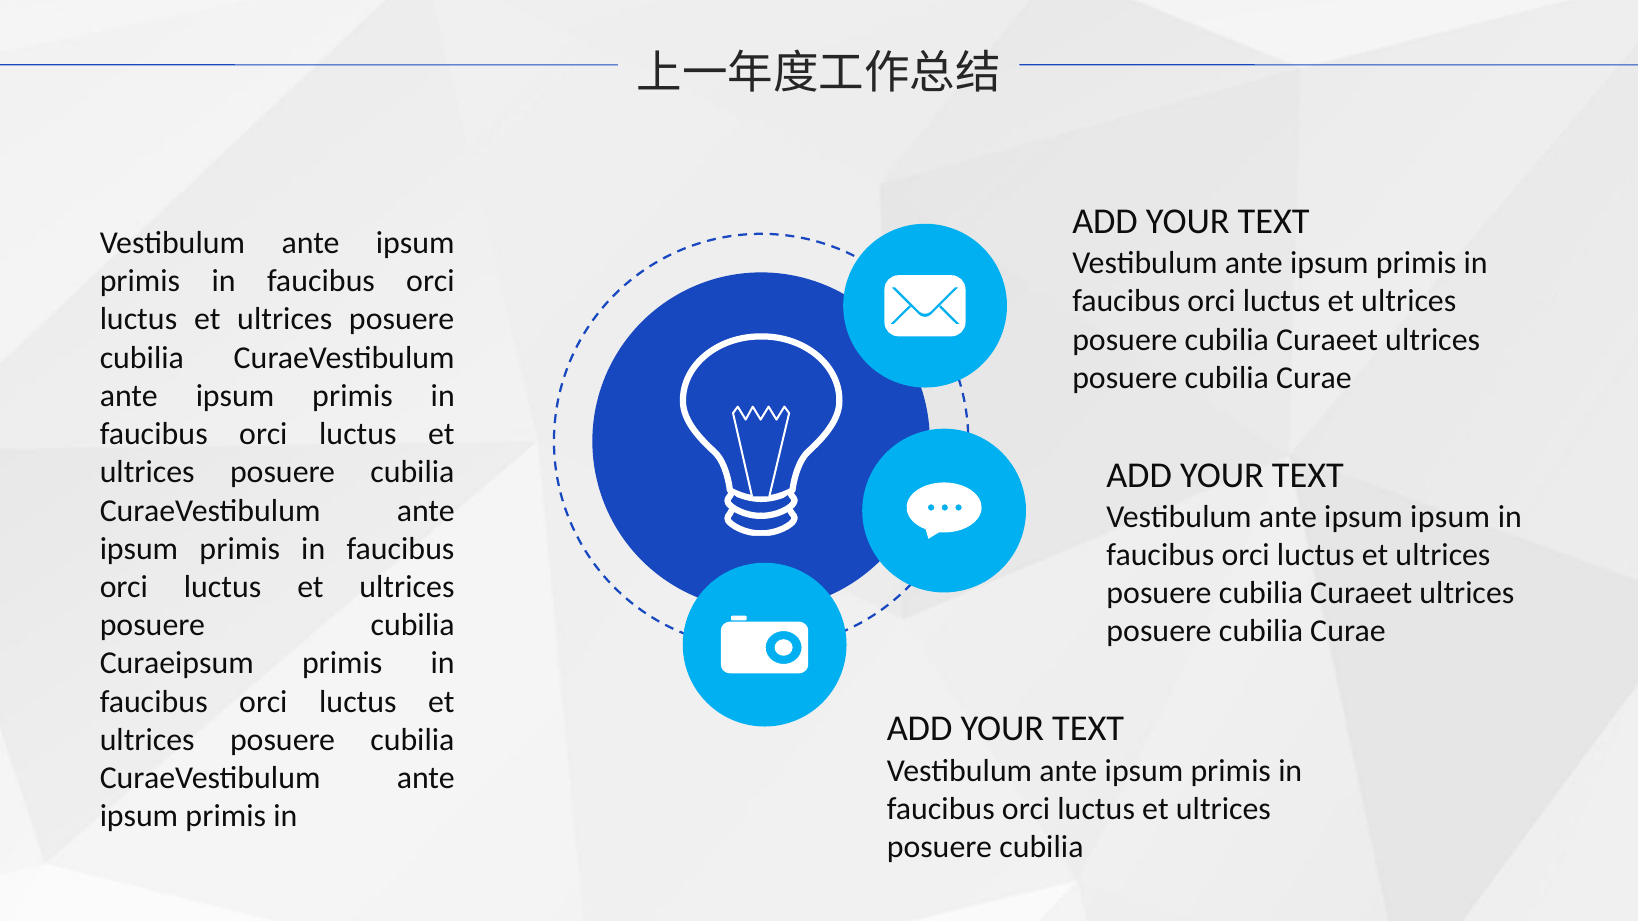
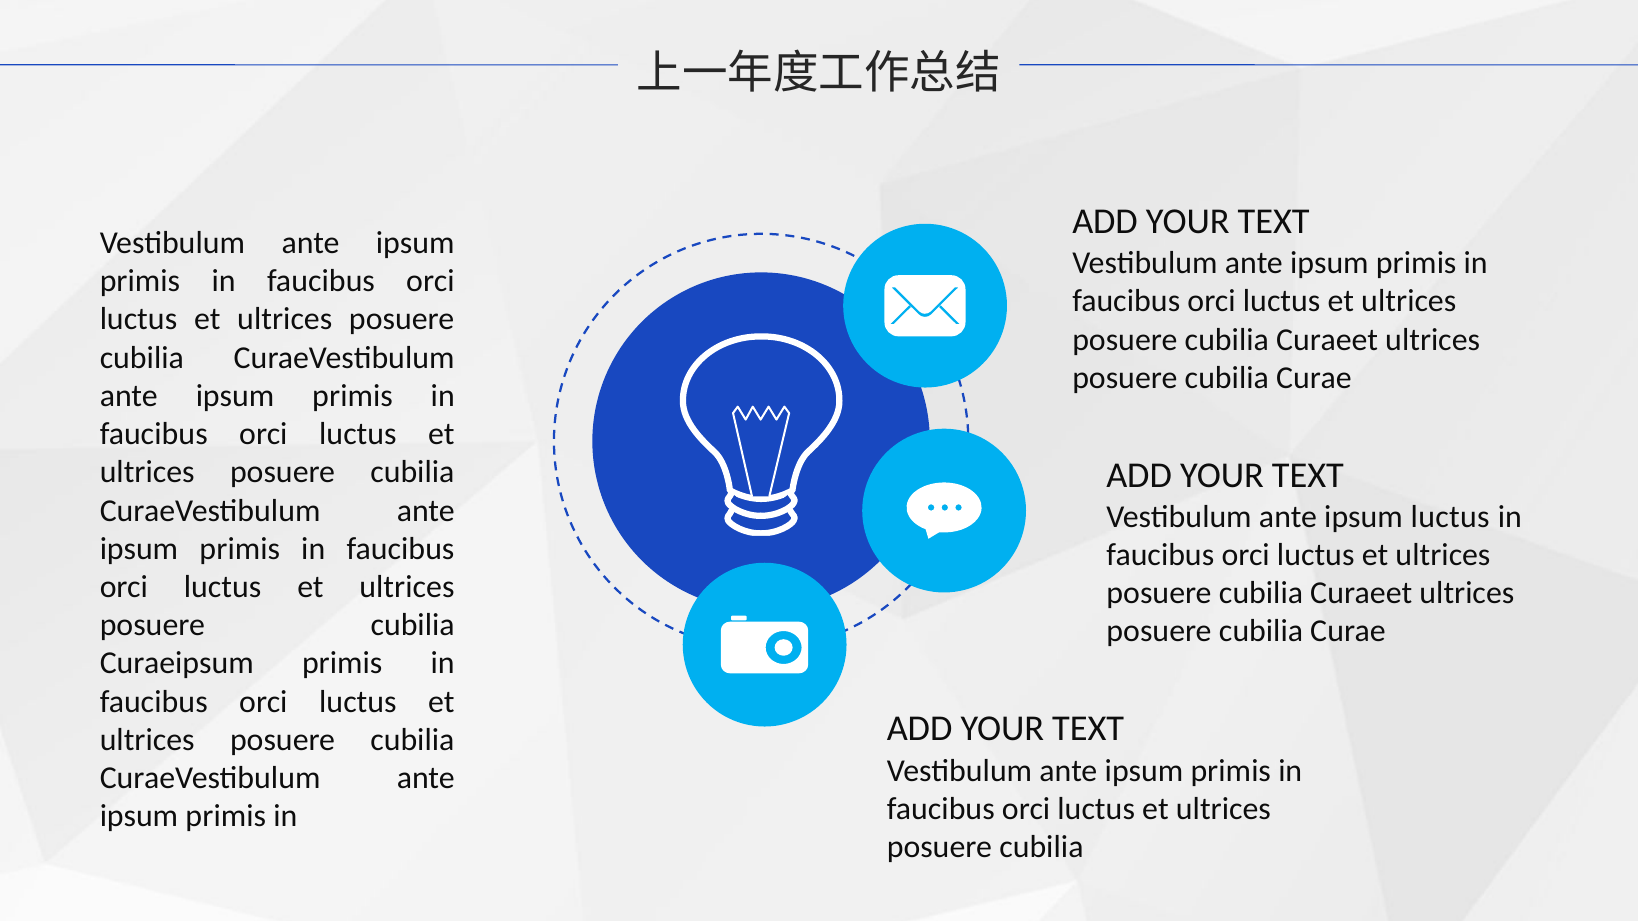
ipsum ipsum: ipsum -> luctus (1450, 517)
